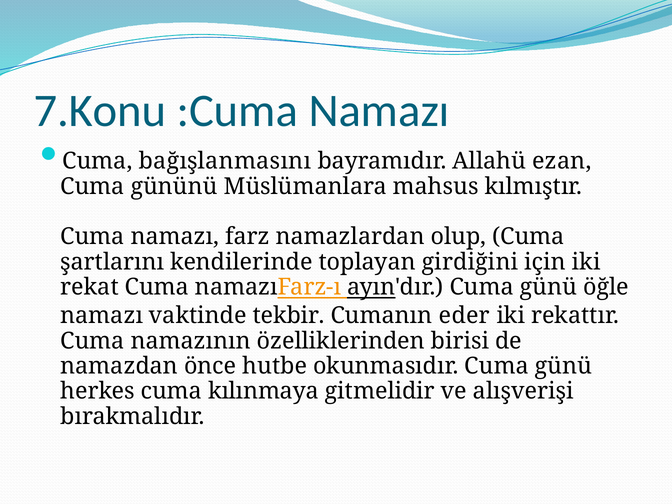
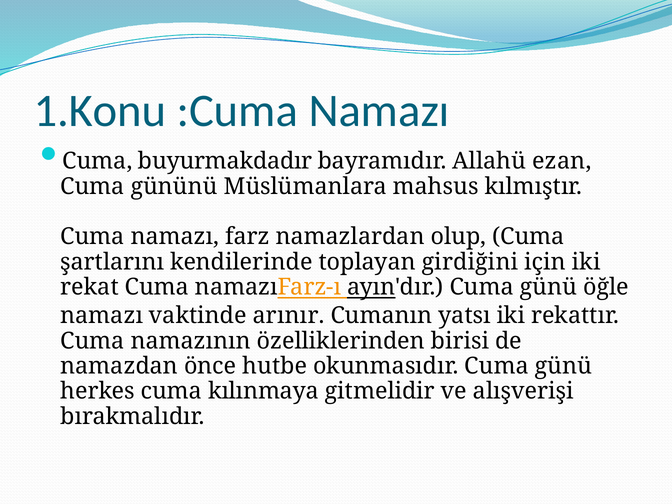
7.Konu: 7.Konu -> 1.Konu (100, 111)
bağışlanmasını: bağışlanmasını -> buyurmakdadır (225, 161)
tekbir: tekbir -> arınır (289, 316)
eder: eder -> yatsı (464, 316)
